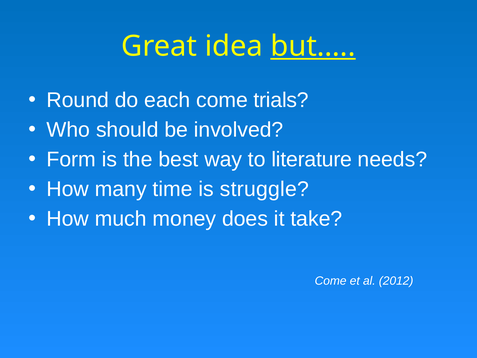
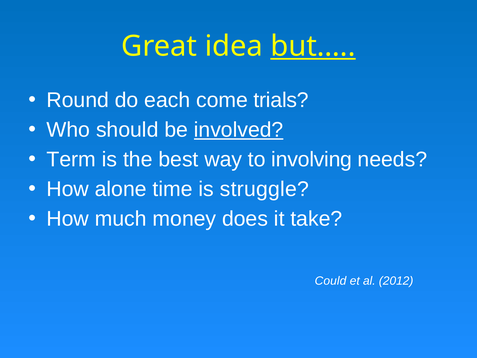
involved underline: none -> present (239, 130)
Form: Form -> Term (71, 159)
literature: literature -> involving (312, 159)
many: many -> alone (121, 189)
Come: Come -> Could (331, 281)
